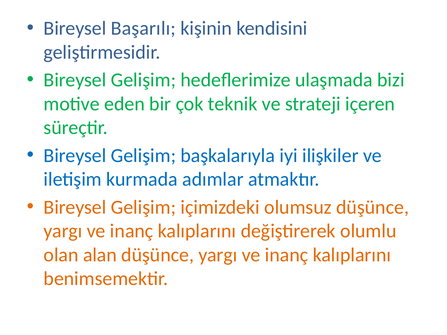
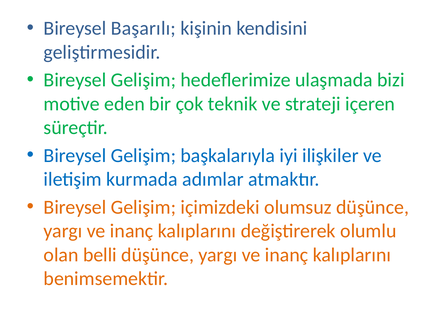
alan: alan -> belli (100, 255)
